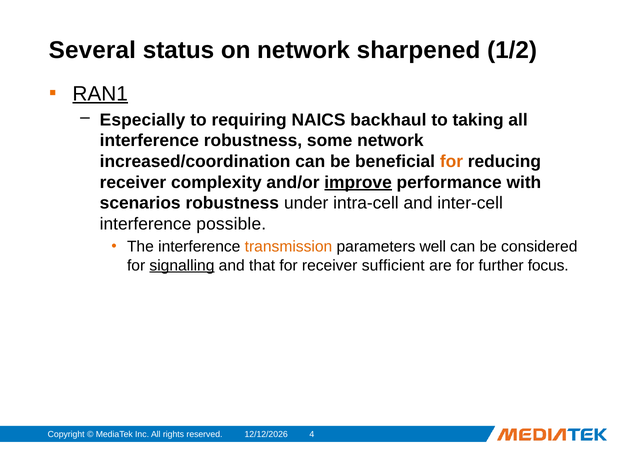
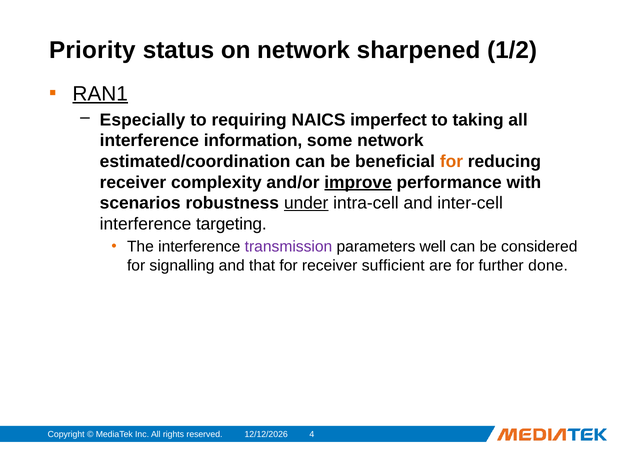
Several: Several -> Priority (92, 50)
backhaul: backhaul -> imperfect (389, 120)
interference robustness: robustness -> information (253, 141)
increased/coordination: increased/coordination -> estimated/coordination (195, 161)
under underline: none -> present (306, 203)
possible: possible -> targeting (231, 224)
transmission colour: orange -> purple (288, 247)
signalling underline: present -> none (182, 265)
focus: focus -> done (548, 265)
